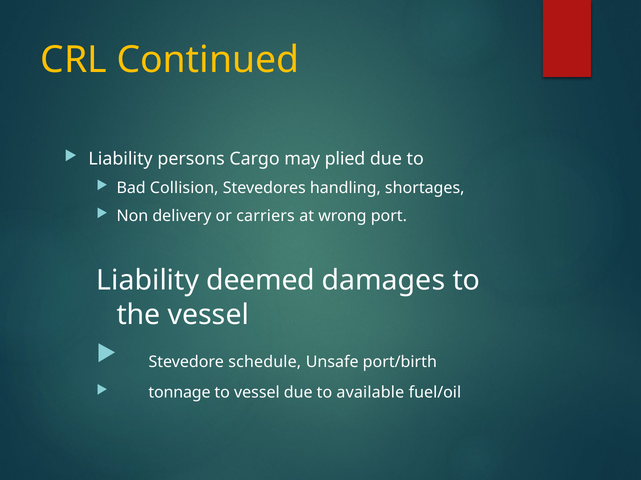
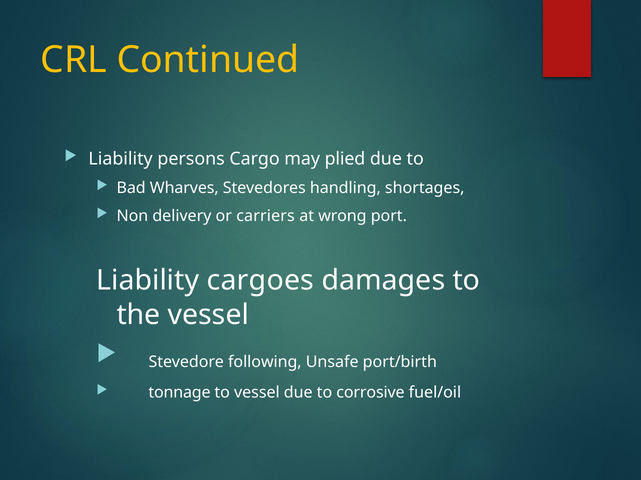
Collision: Collision -> Wharves (184, 188)
deemed: deemed -> cargoes (260, 281)
schedule: schedule -> following (265, 362)
available: available -> corrosive (370, 393)
